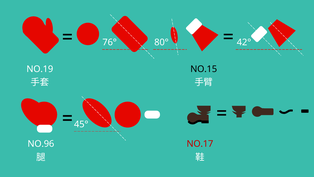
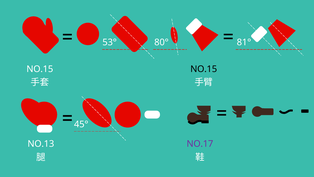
76°: 76° -> 53° (110, 42)
42°: 42° -> 81° (244, 42)
NO.19: NO.19 -> NO.15 (40, 69)
NO.96: NO.96 -> NO.13 (41, 143)
NO.17 colour: red -> purple (200, 143)
